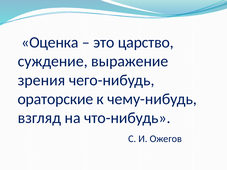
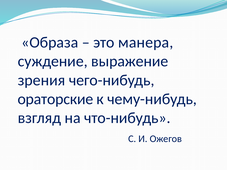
Оценка: Оценка -> Образа (50, 42)
царство: царство -> манера (146, 42)
